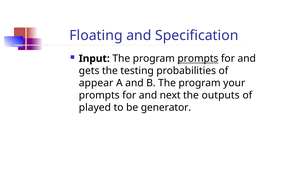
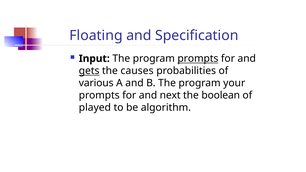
gets underline: none -> present (89, 71)
testing: testing -> causes (137, 71)
appear: appear -> various (96, 83)
outputs: outputs -> boolean (221, 95)
generator: generator -> algorithm (166, 108)
